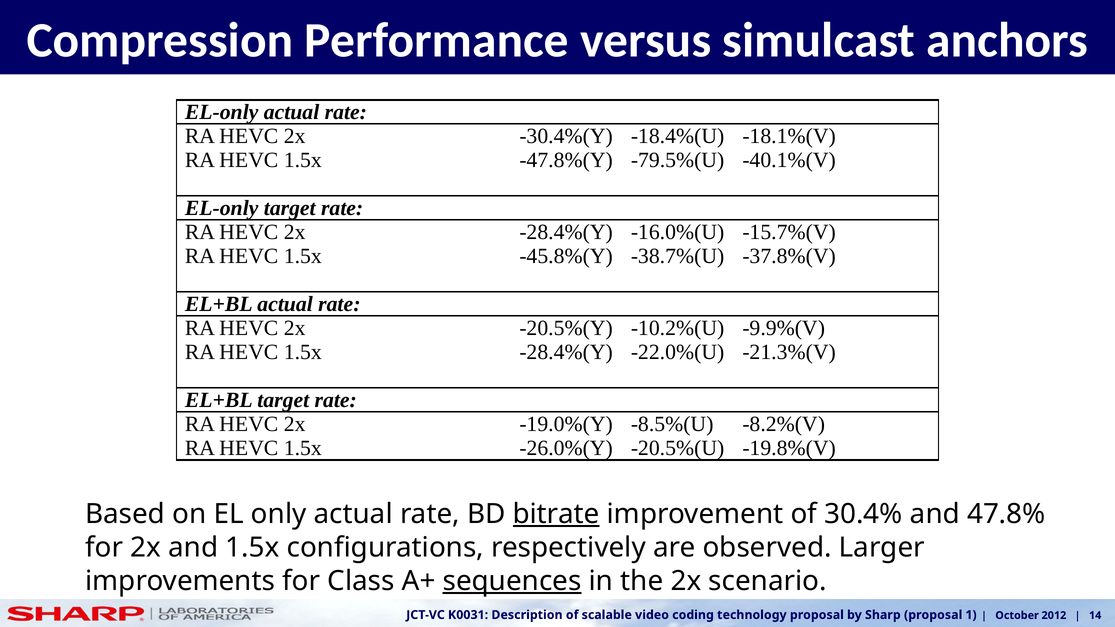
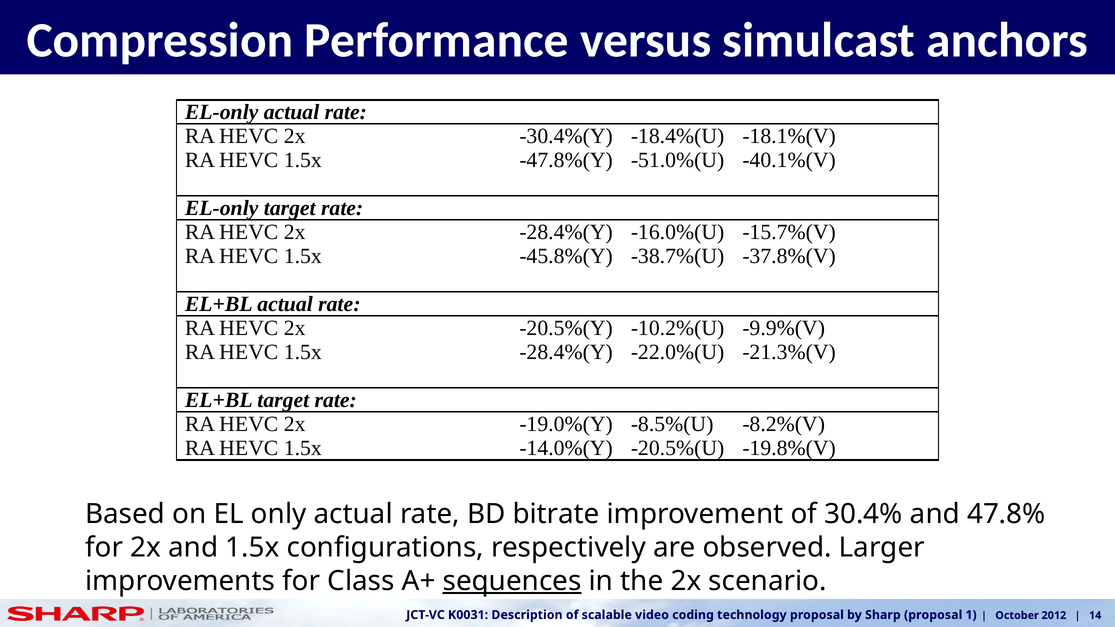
-79.5%(U: -79.5%(U -> -51.0%(U (678, 160)
-26.0%(Y: -26.0%(Y -> -14.0%(Y (566, 448)
bitrate underline: present -> none (556, 514)
